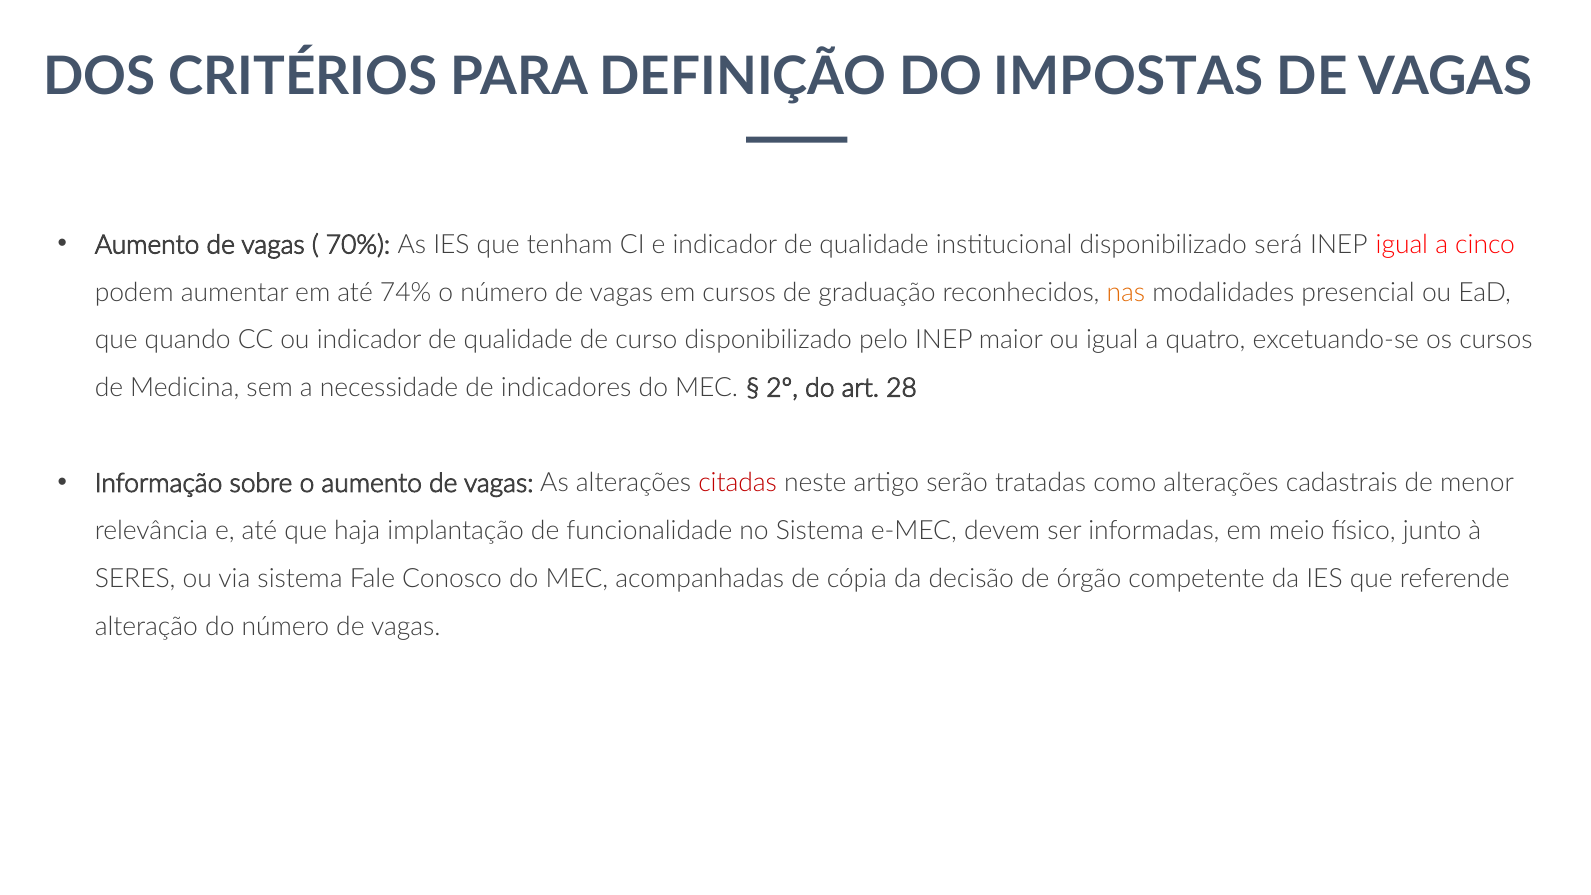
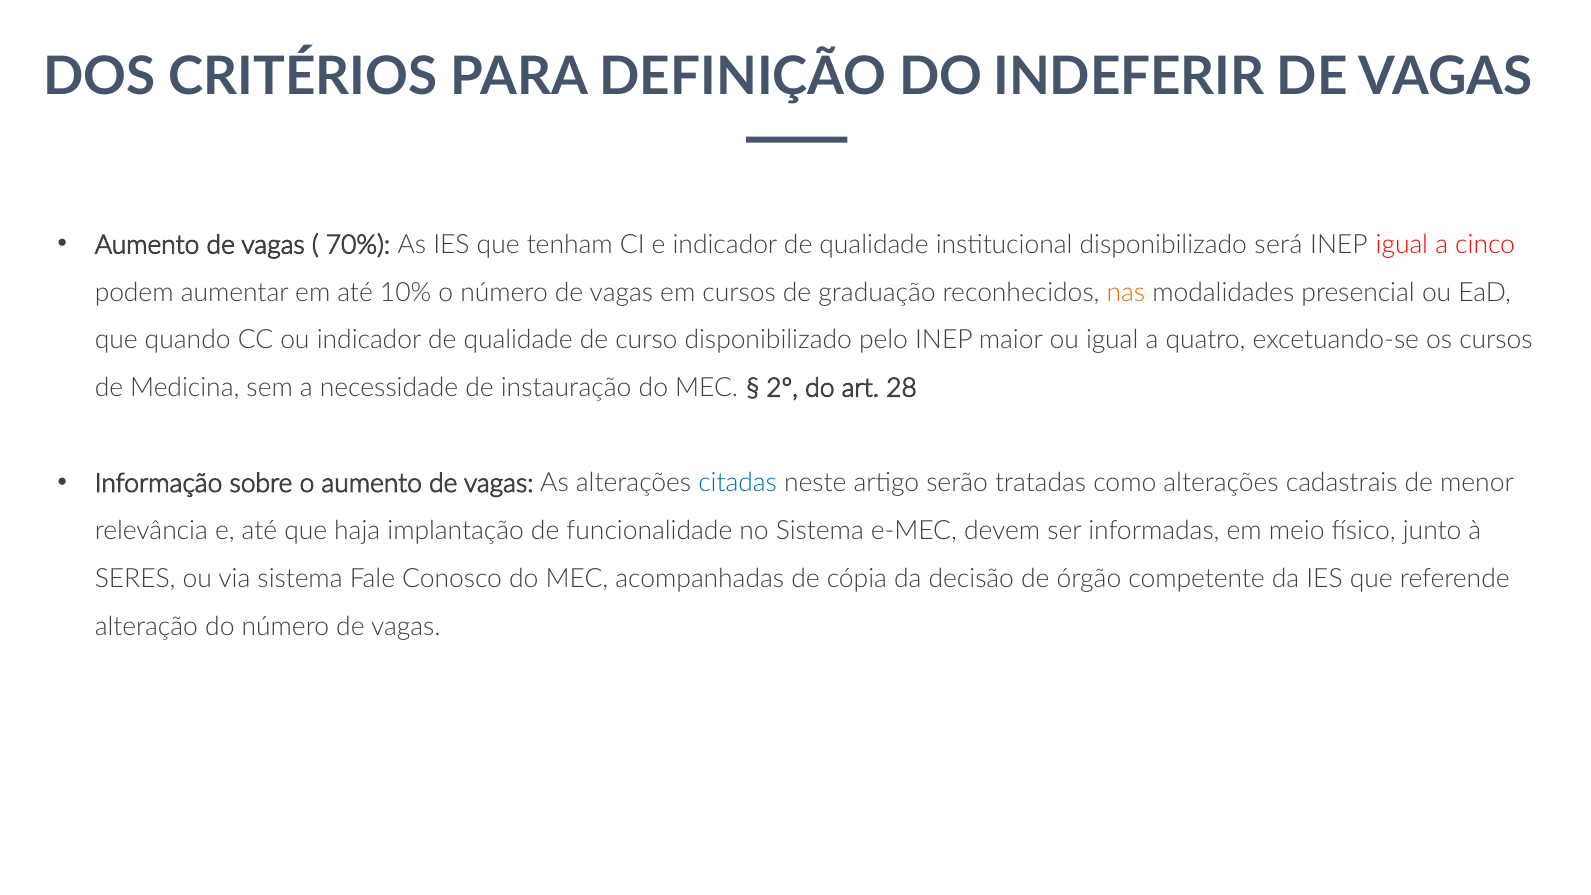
IMPOSTAS: IMPOSTAS -> INDEFERIR (1129, 77)
74%: 74% -> 10% (406, 292)
indicadores: indicadores -> instauração (566, 388)
citadas colour: red -> blue (738, 483)
